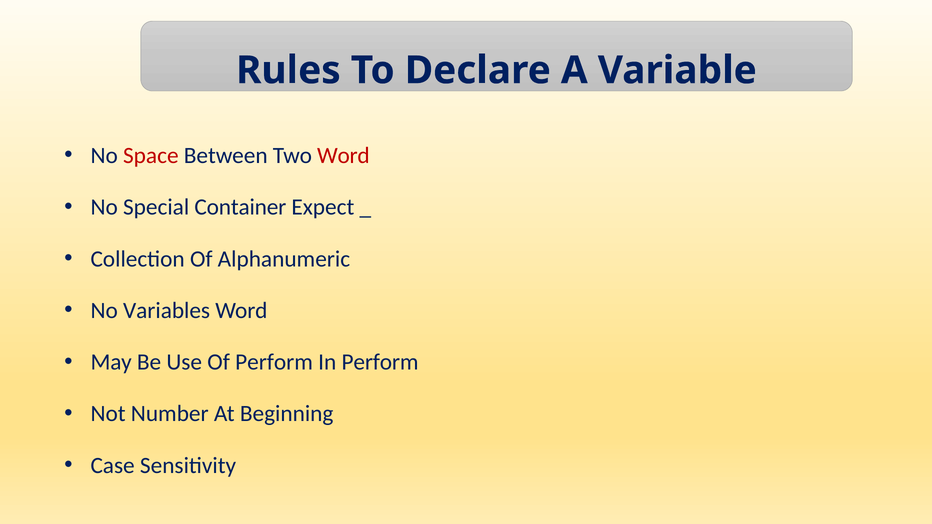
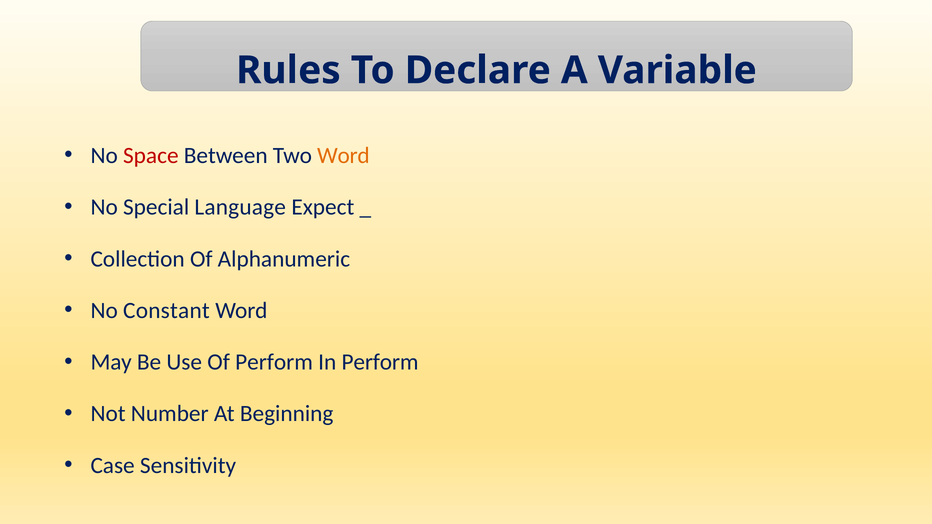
Word colour: red -> orange (343, 156)
Container: Container -> Language (240, 207)
Variables: Variables -> Constant (166, 311)
